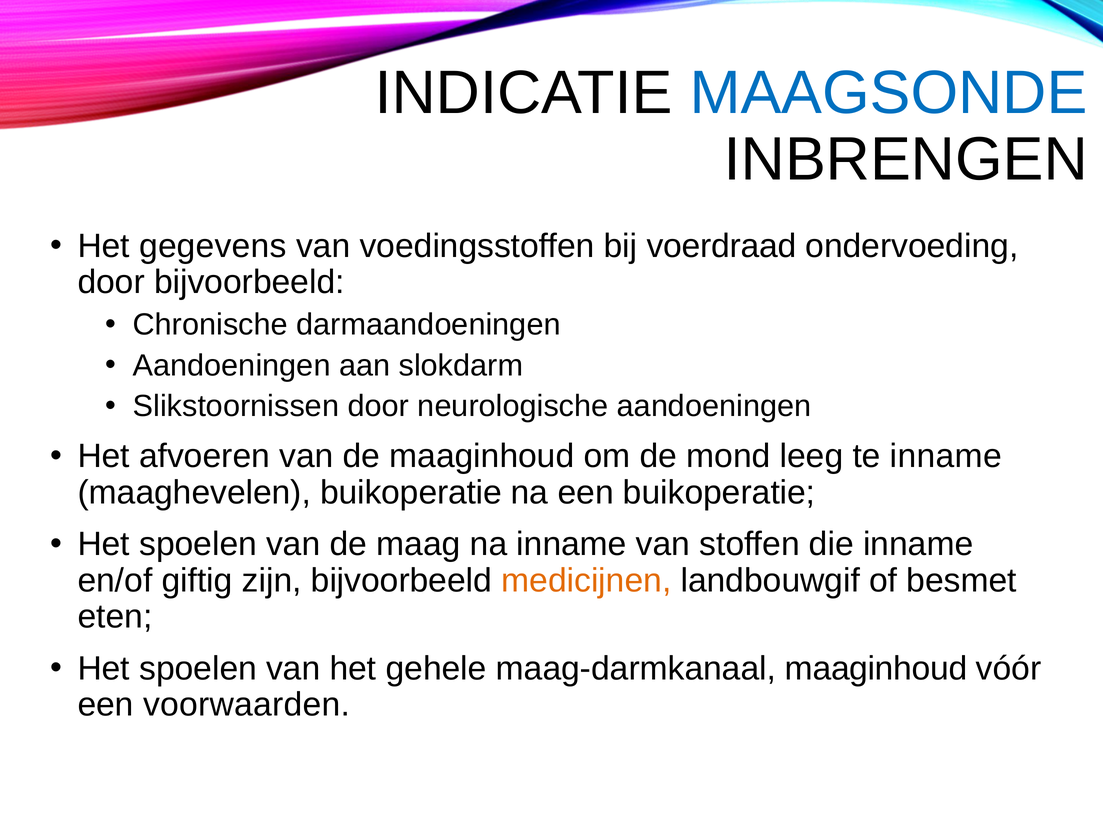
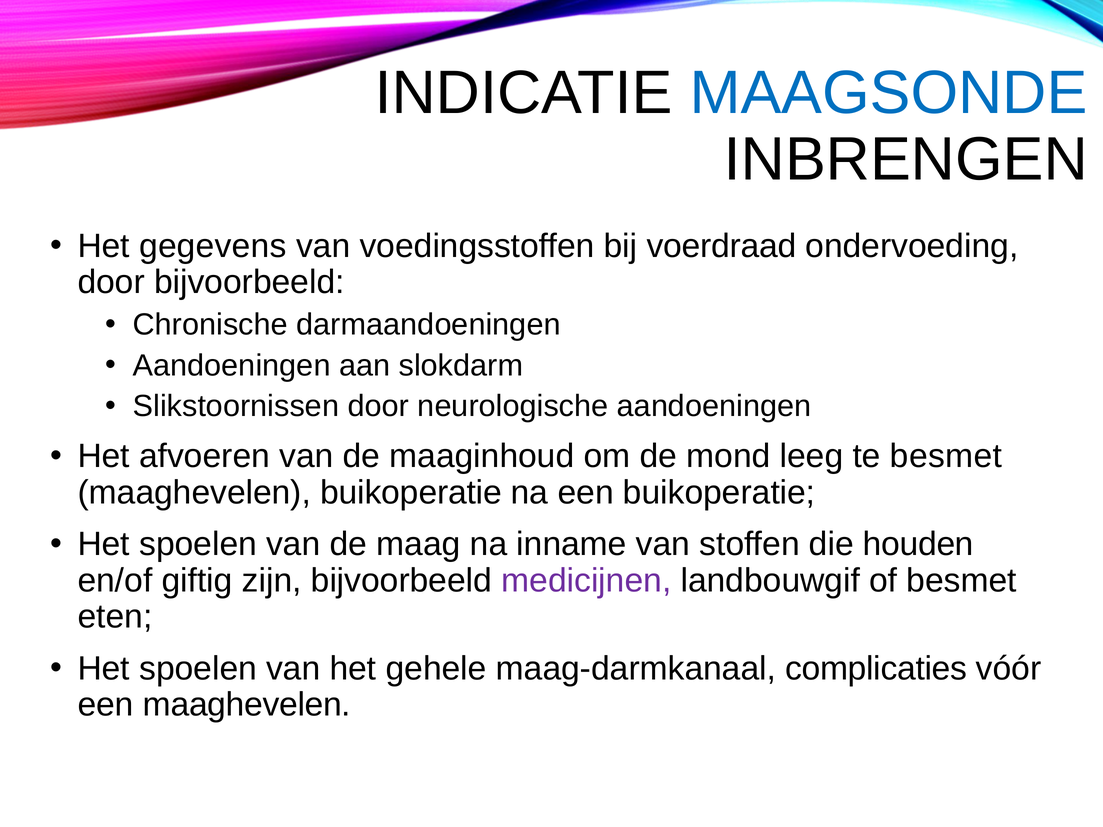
te inname: inname -> besmet (946, 456)
die inname: inname -> houden (918, 544)
medicijnen colour: orange -> purple (586, 581)
maag-darmkanaal maaginhoud: maaginhoud -> complicaties (876, 669)
een voorwaarden: voorwaarden -> maaghevelen (247, 705)
